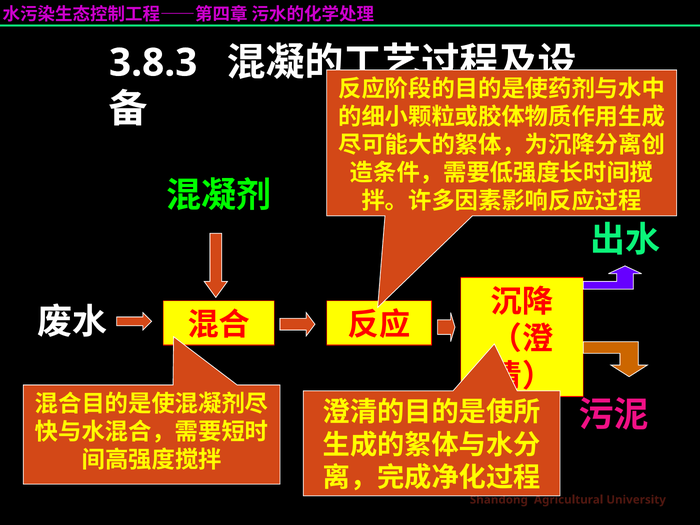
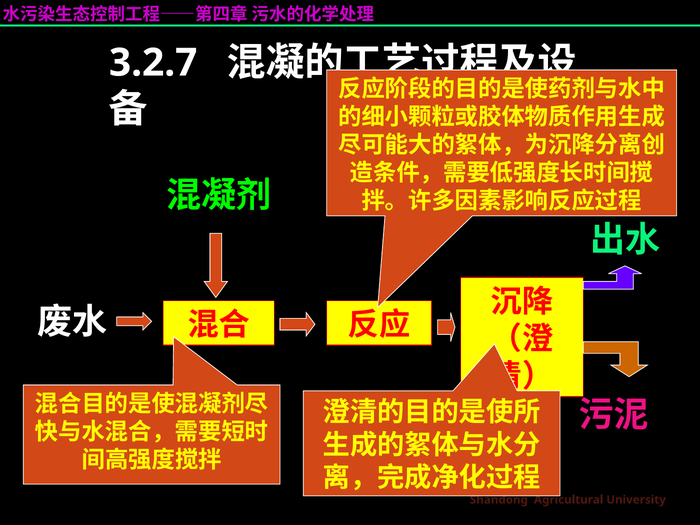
3.8.3: 3.8.3 -> 3.2.7 (153, 63)
